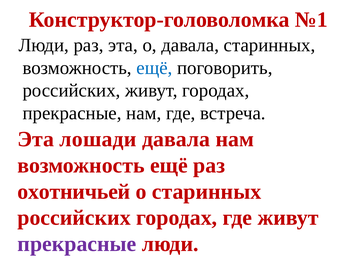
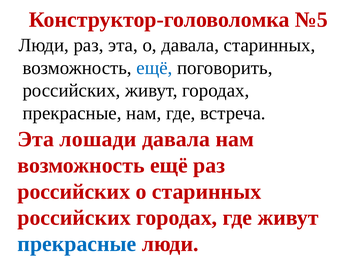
№1: №1 -> №5 (311, 20)
охотничьей: охотничьей -> российских (74, 191)
прекрасные colour: purple -> blue (77, 244)
